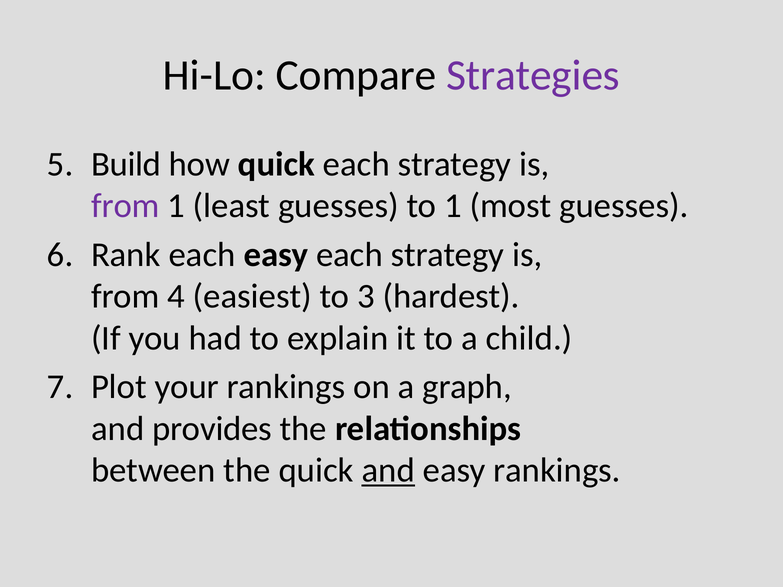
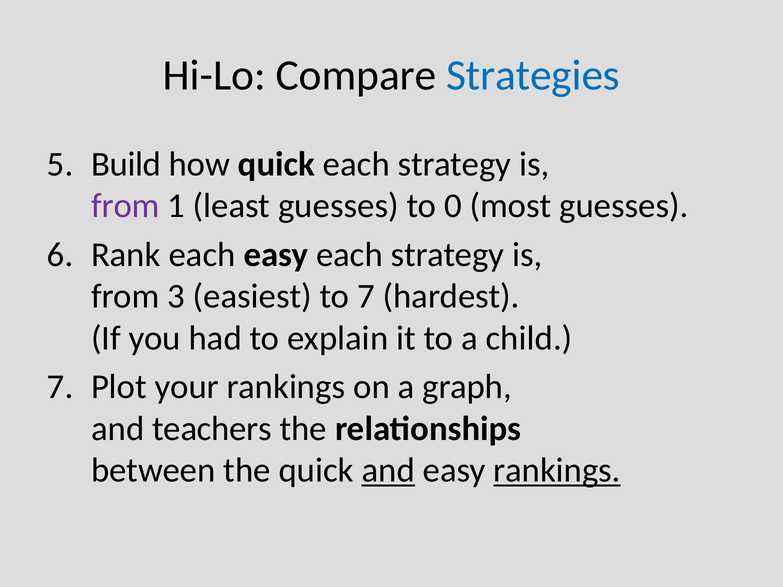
Strategies colour: purple -> blue (533, 75)
to 1: 1 -> 0 (453, 206)
4: 4 -> 3 (176, 297)
to 3: 3 -> 7 (366, 297)
provides: provides -> teachers (212, 429)
rankings underline: none -> present (557, 471)
